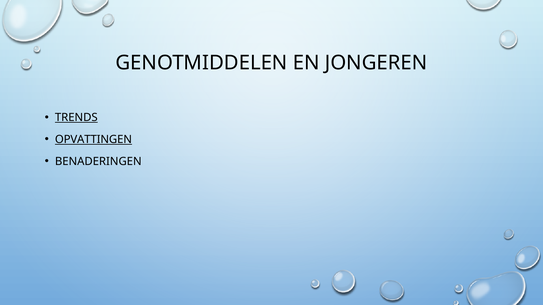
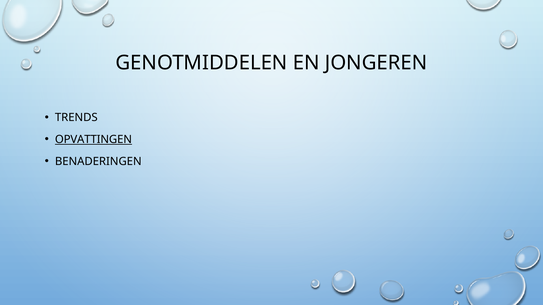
TRENDS underline: present -> none (76, 118)
